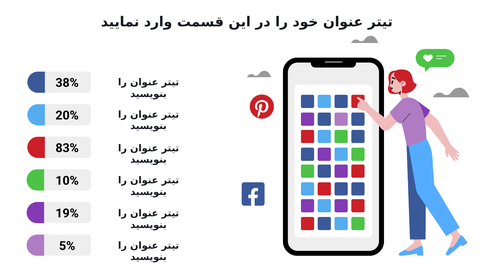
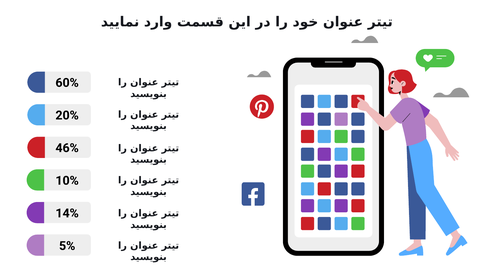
38%: 38% -> 60% (67, 83)
83%: 83% -> 46% (67, 148)
19%: 19% -> 14% (67, 213)
